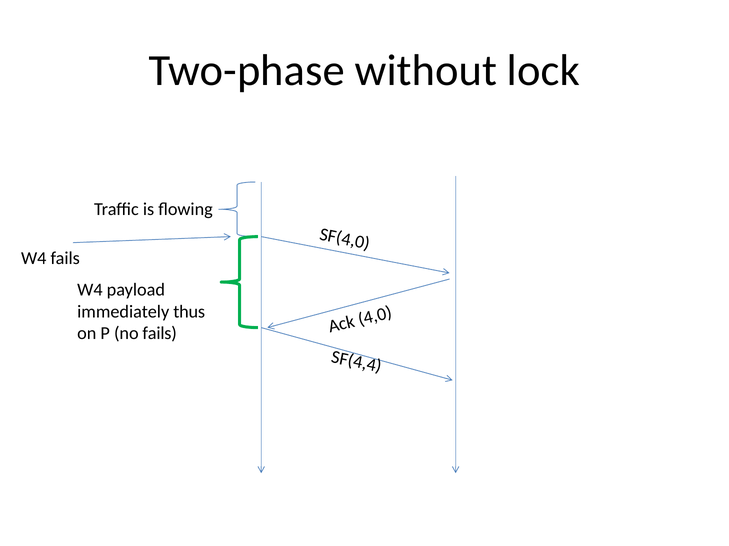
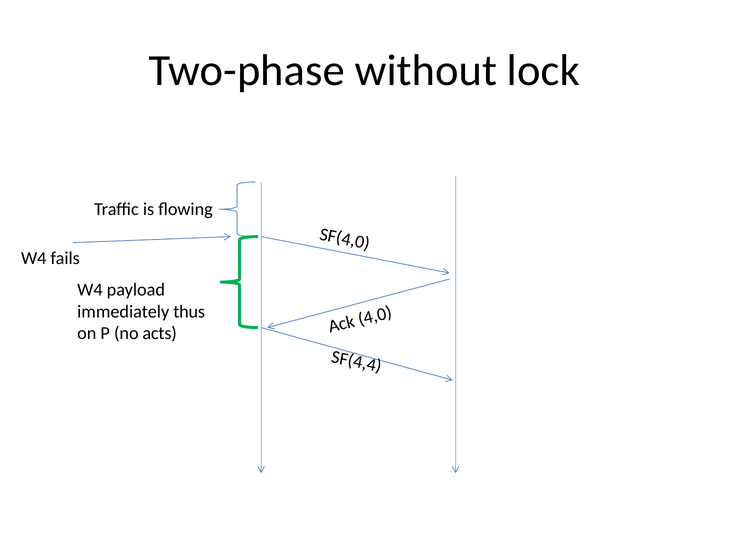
no fails: fails -> acts (160, 334)
